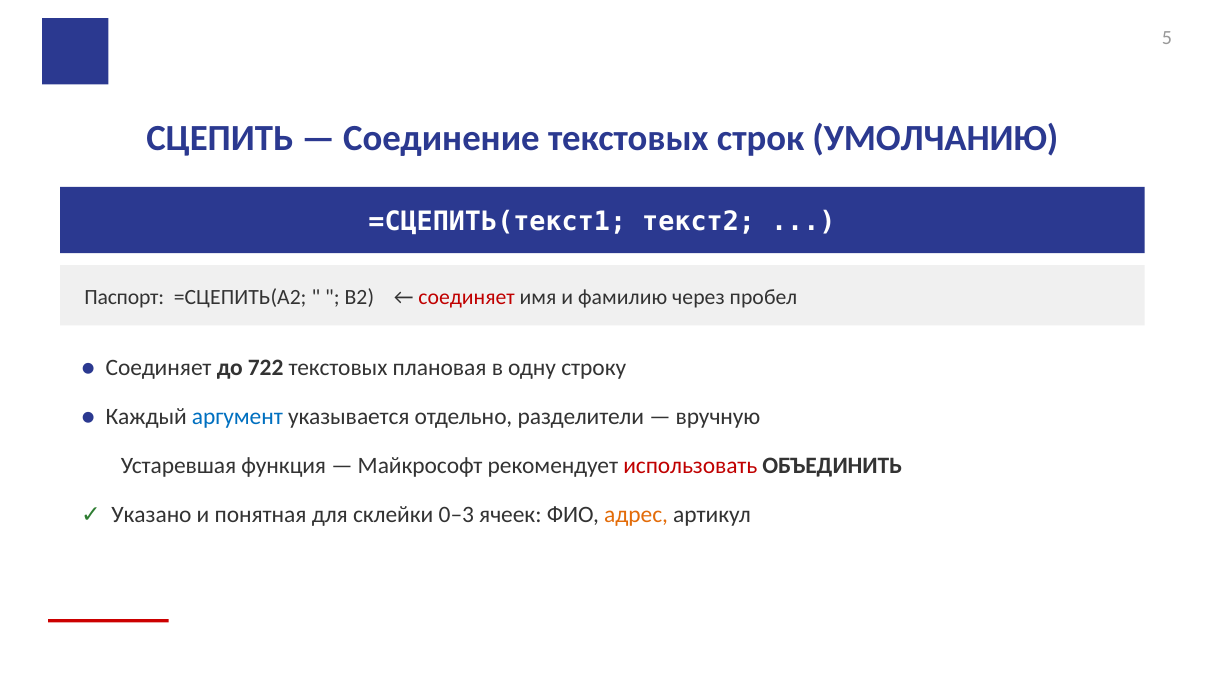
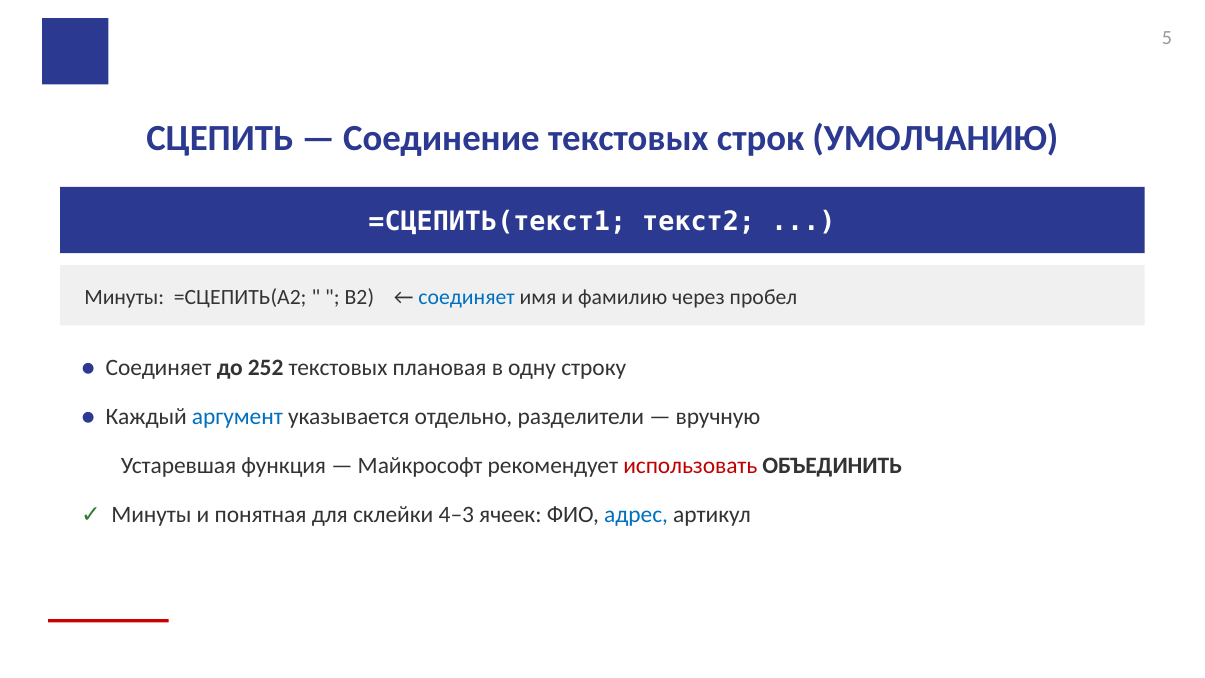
Паспорт: Паспорт -> Минуты (124, 297)
соединяет colour: red -> blue (467, 297)
722: 722 -> 252 (266, 368)
Указано: Указано -> Минуты (151, 515)
0–3: 0–3 -> 4–3 (456, 515)
адрес colour: orange -> blue (636, 515)
